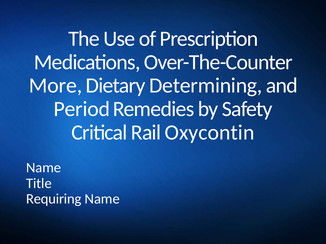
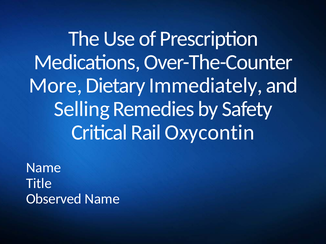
Determining: Determining -> Immediately (206, 86)
Period: Period -> Selling (82, 109)
Requiring: Requiring -> Observed (54, 199)
